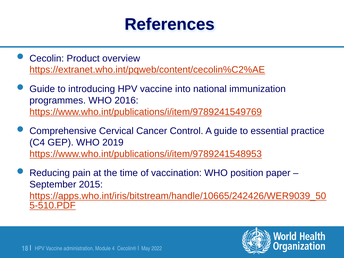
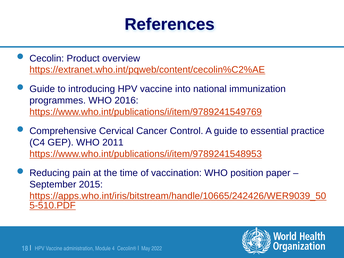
2019: 2019 -> 2011 (113, 142)
